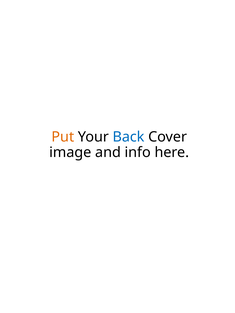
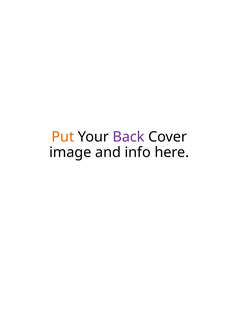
Back colour: blue -> purple (129, 137)
